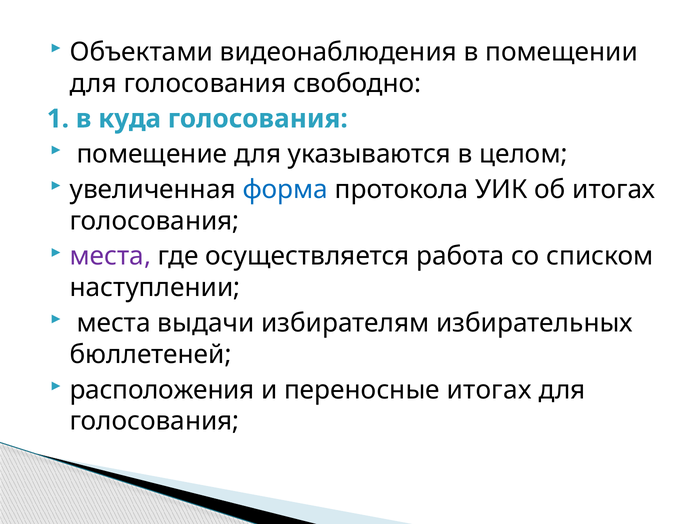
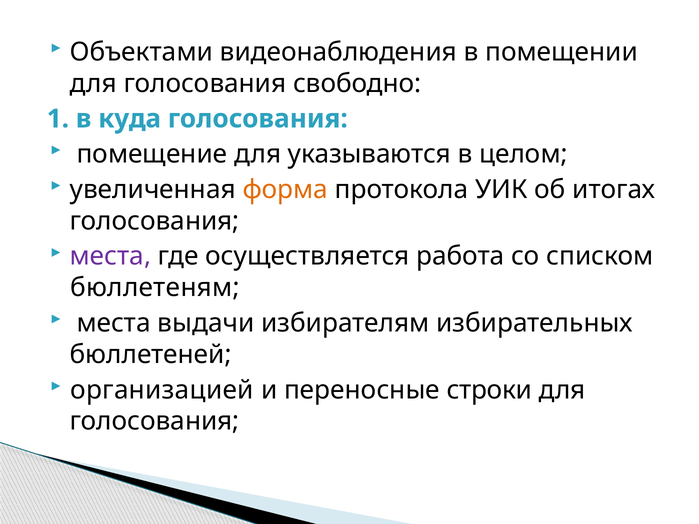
форма colour: blue -> orange (285, 190)
наступлении: наступлении -> бюллетеням (155, 288)
расположения: расположения -> организацией (162, 390)
переносные итогах: итогах -> строки (489, 390)
